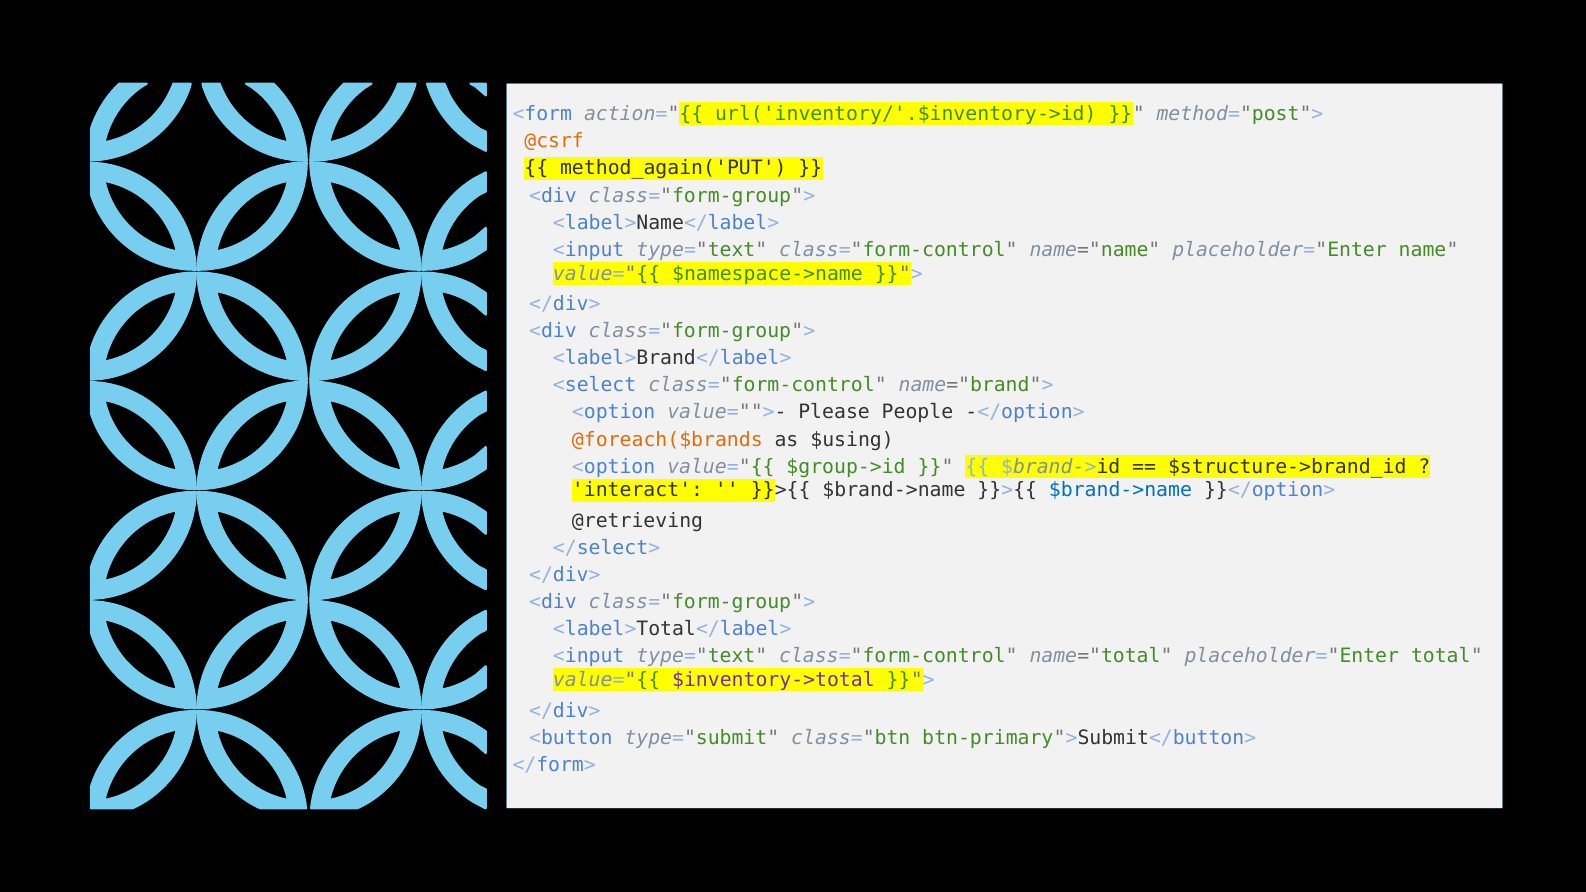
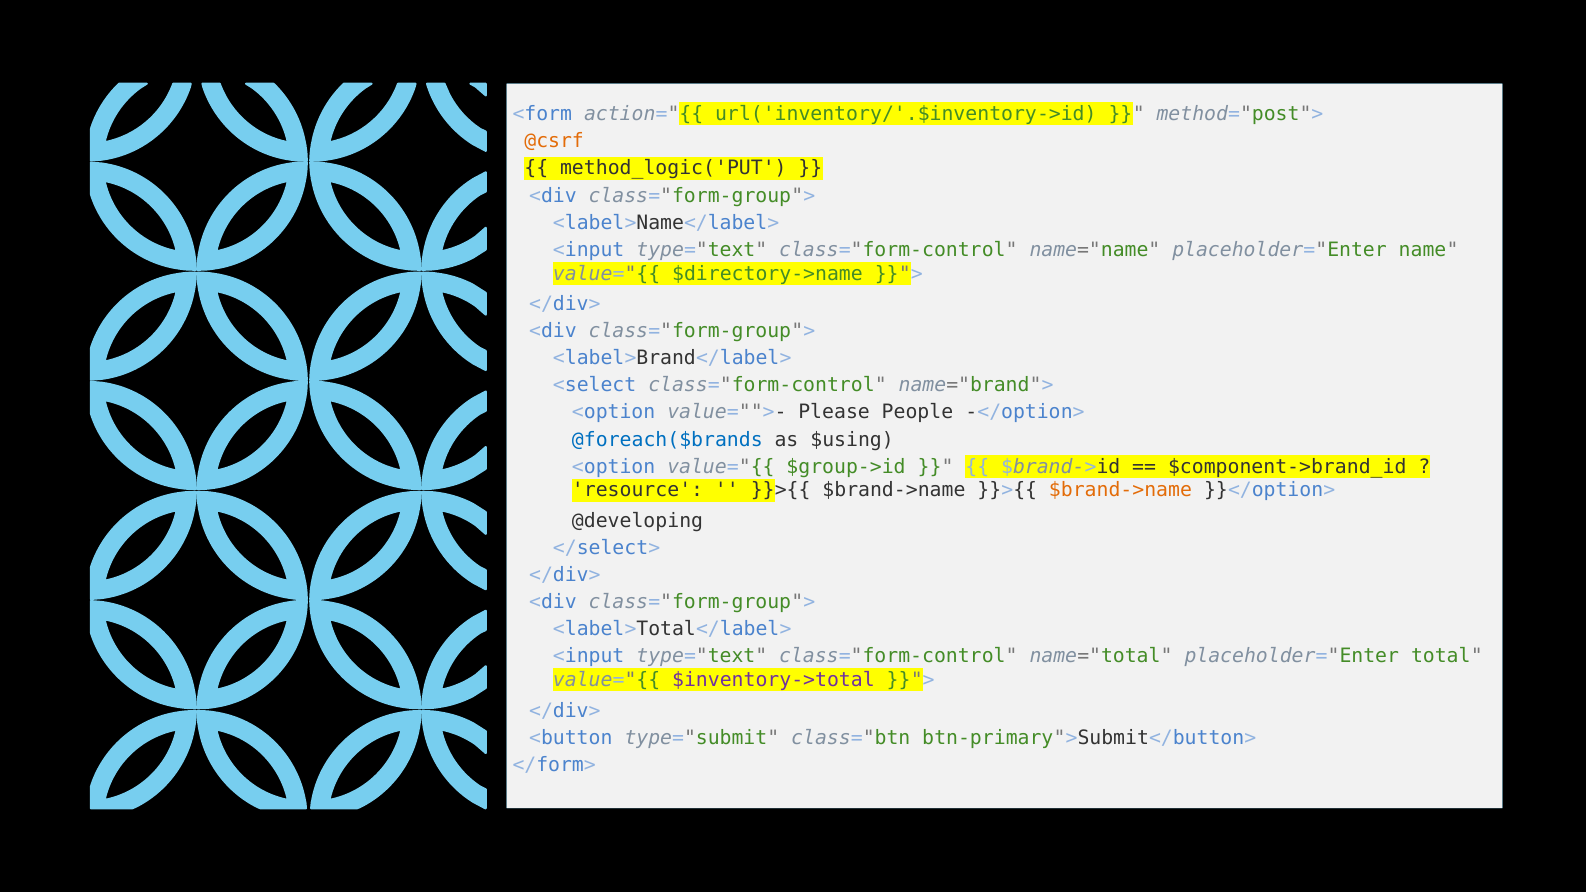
method_again('PUT: method_again('PUT -> method_logic('PUT (673, 168)
$namespace->name: $namespace->name -> $directory->name (767, 274)
@foreach($brands colour: orange -> blue (667, 440)
$structure->brand_id: $structure->brand_id -> $component->brand_id (1287, 467)
interact: interact -> resource (638, 490)
$brand->name colour: blue -> orange (1120, 490)
@retrieving: @retrieving -> @developing (638, 521)
